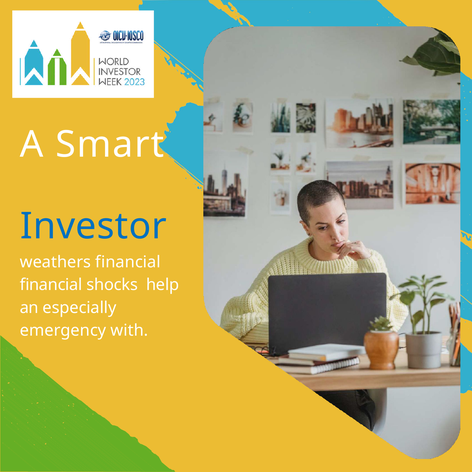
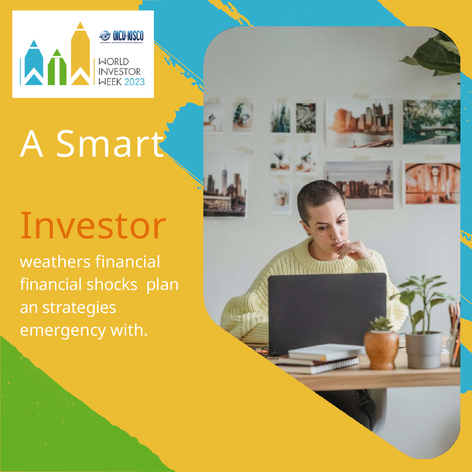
Investor colour: blue -> orange (94, 226)
help: help -> plan (163, 285)
especially: especially -> strategies (80, 308)
